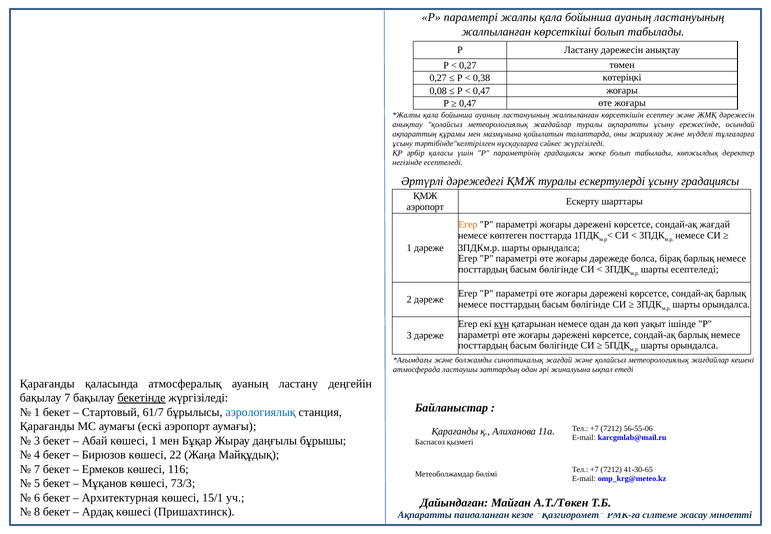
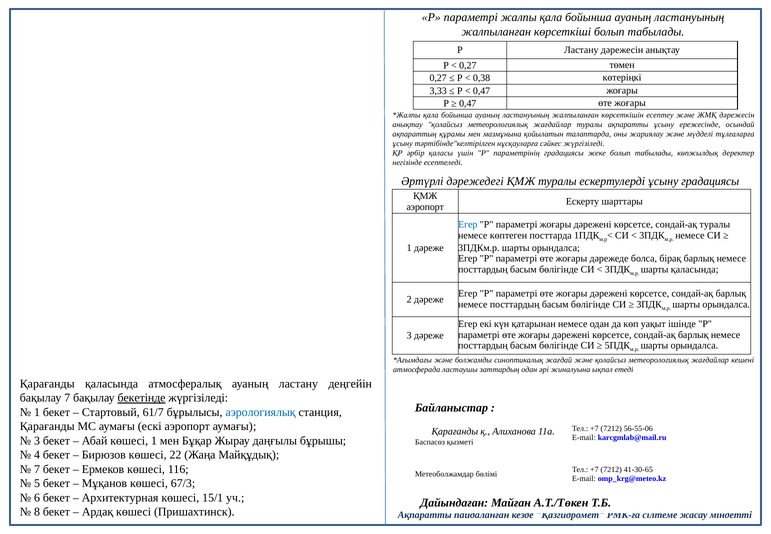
0,08: 0,08 -> 3,33 (438, 91)
Егер colour: orange -> blue (468, 224)
сондай-ақ жағдай: жағдай -> туралы (715, 224)
шарты есептеледі: есептеледі -> қаласында (695, 269)
күн underline: present -> none (502, 324)
73/3: 73/3 -> 67/3 (183, 483)
